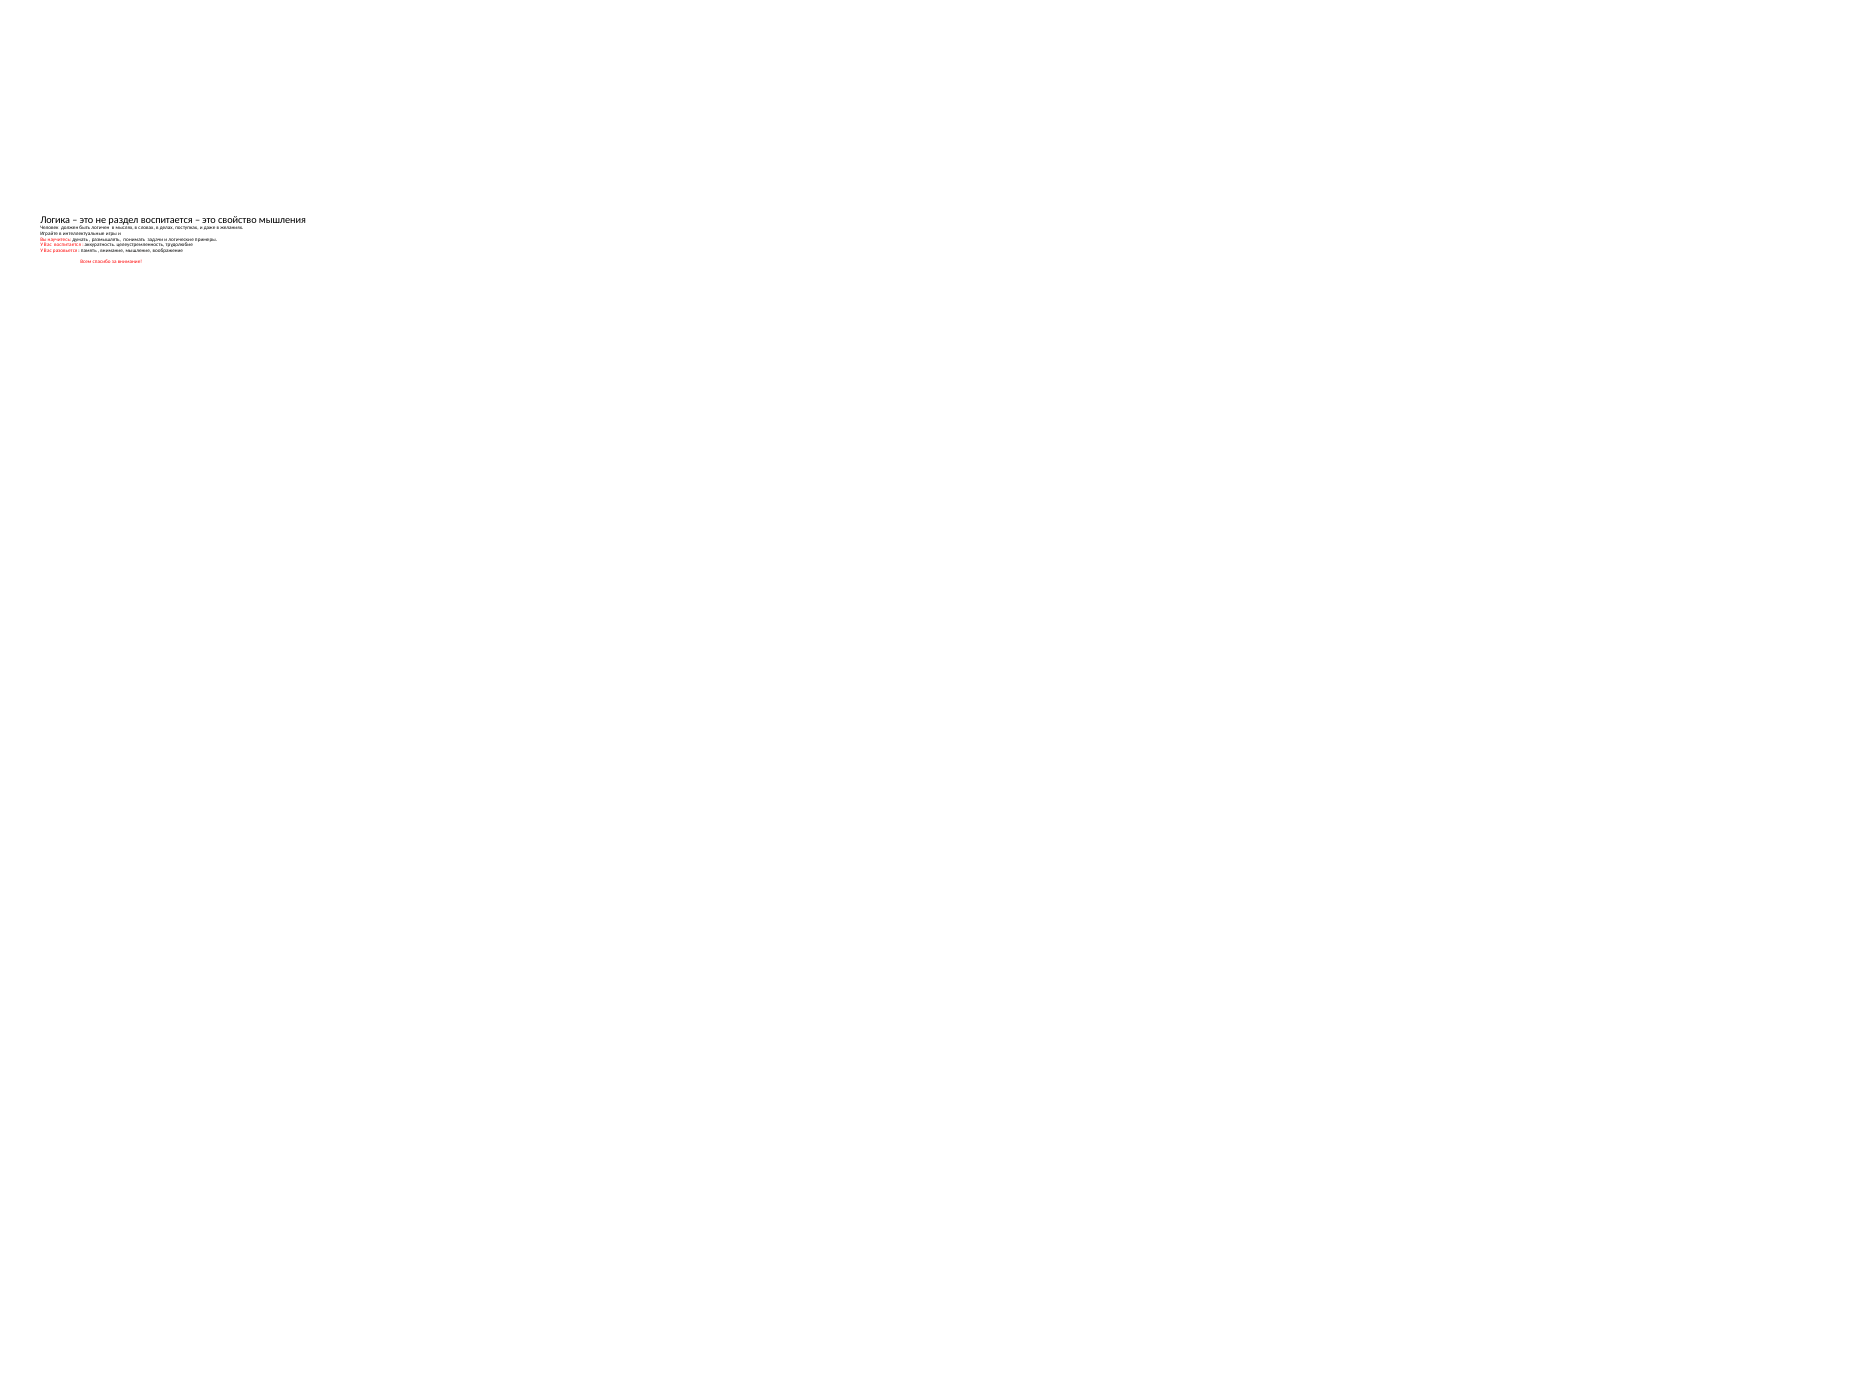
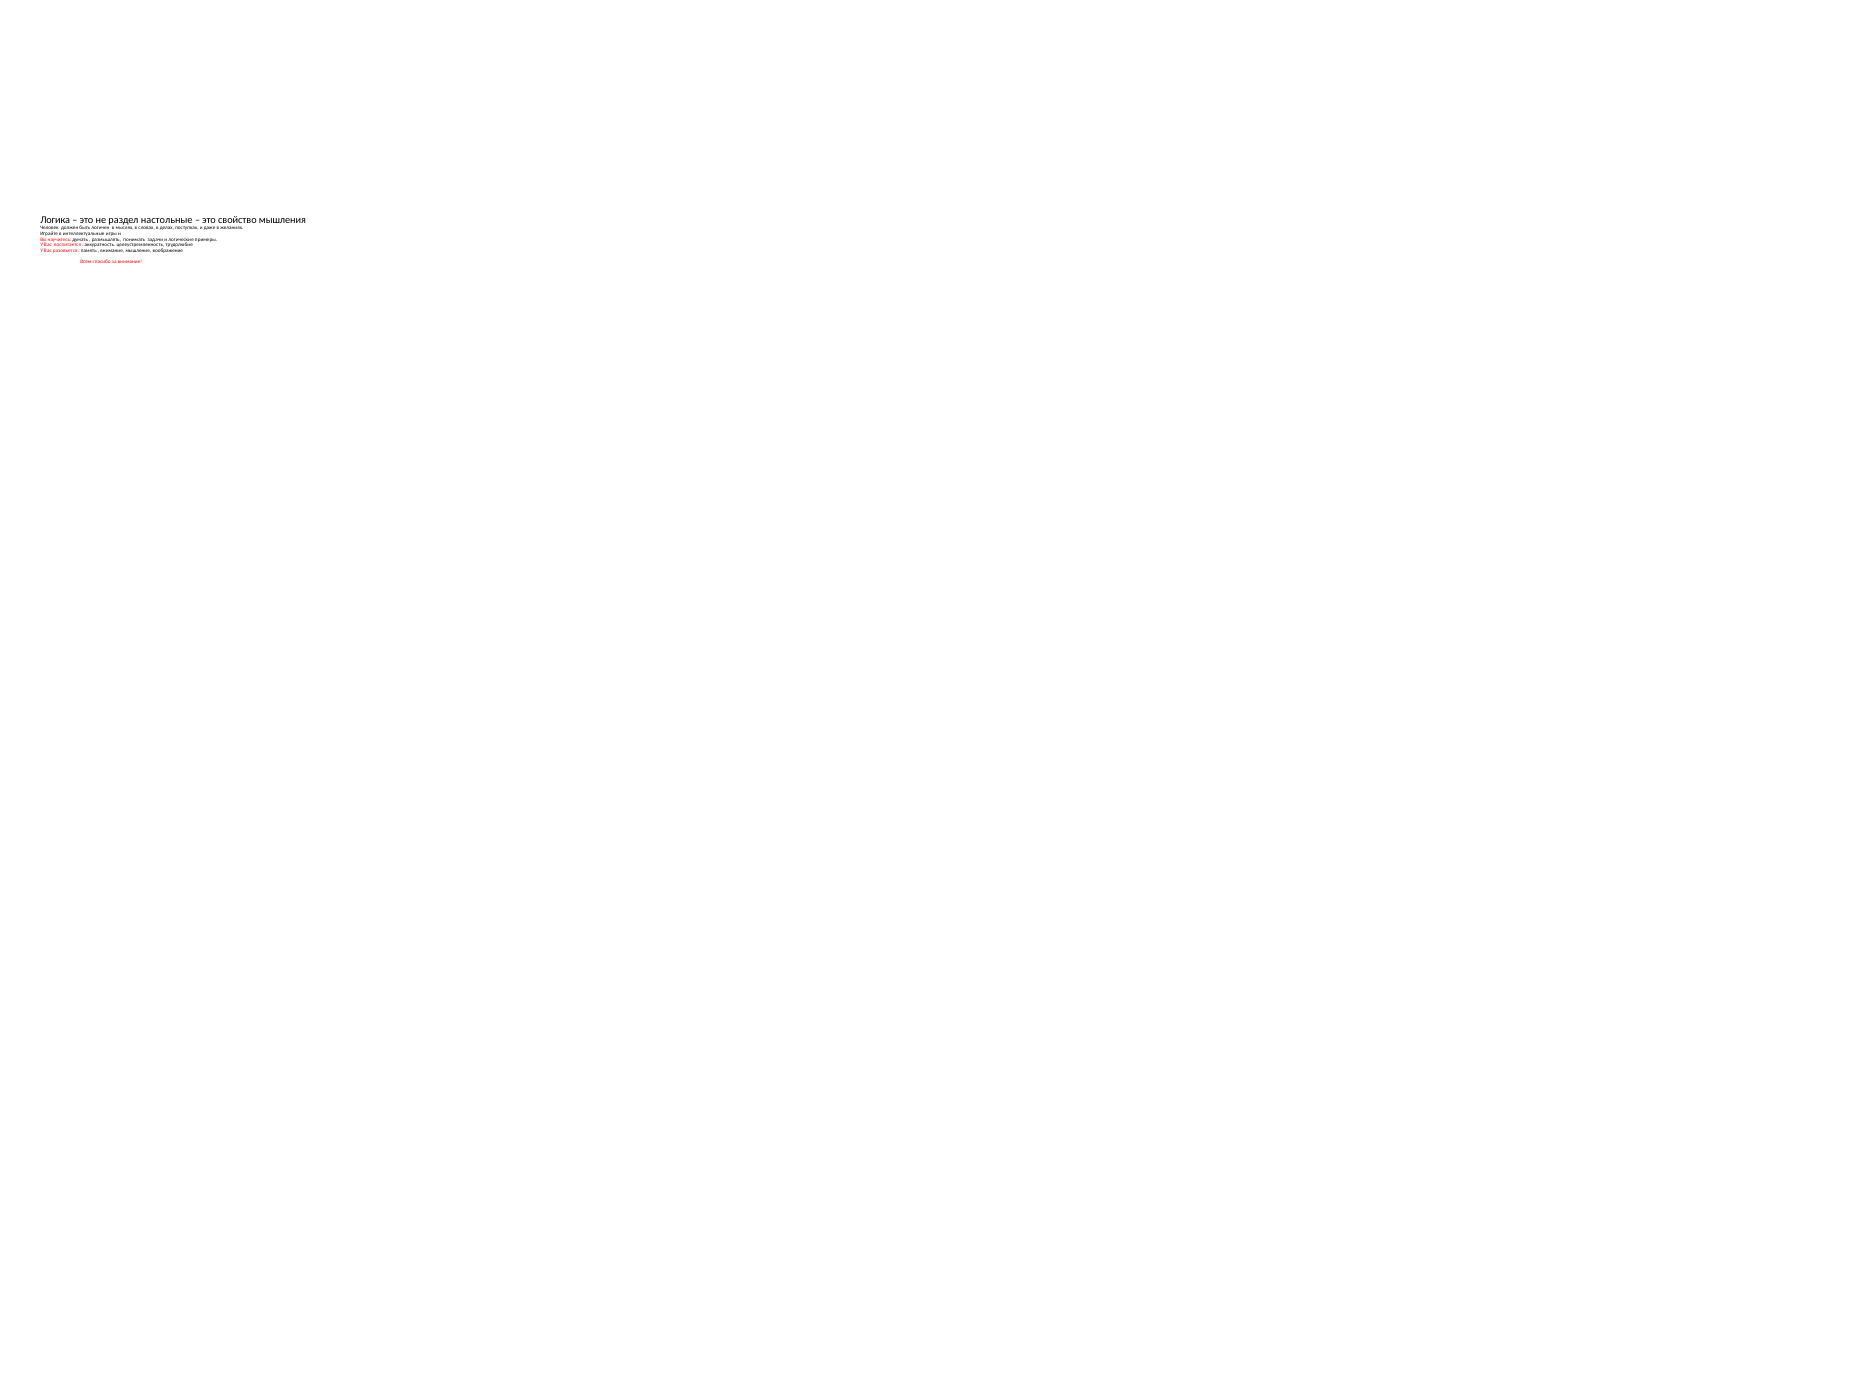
раздел воспитается: воспитается -> настольные (167, 221)
